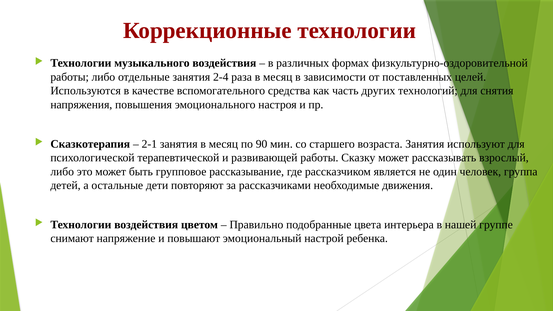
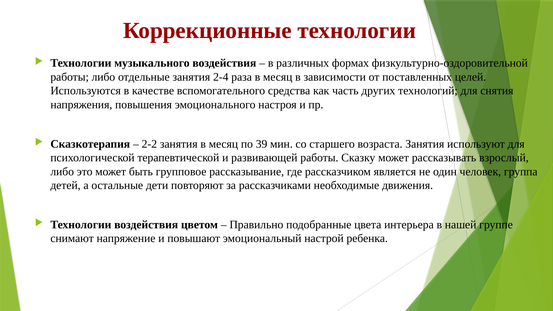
2-1: 2-1 -> 2-2 (149, 144)
90: 90 -> 39 (262, 144)
